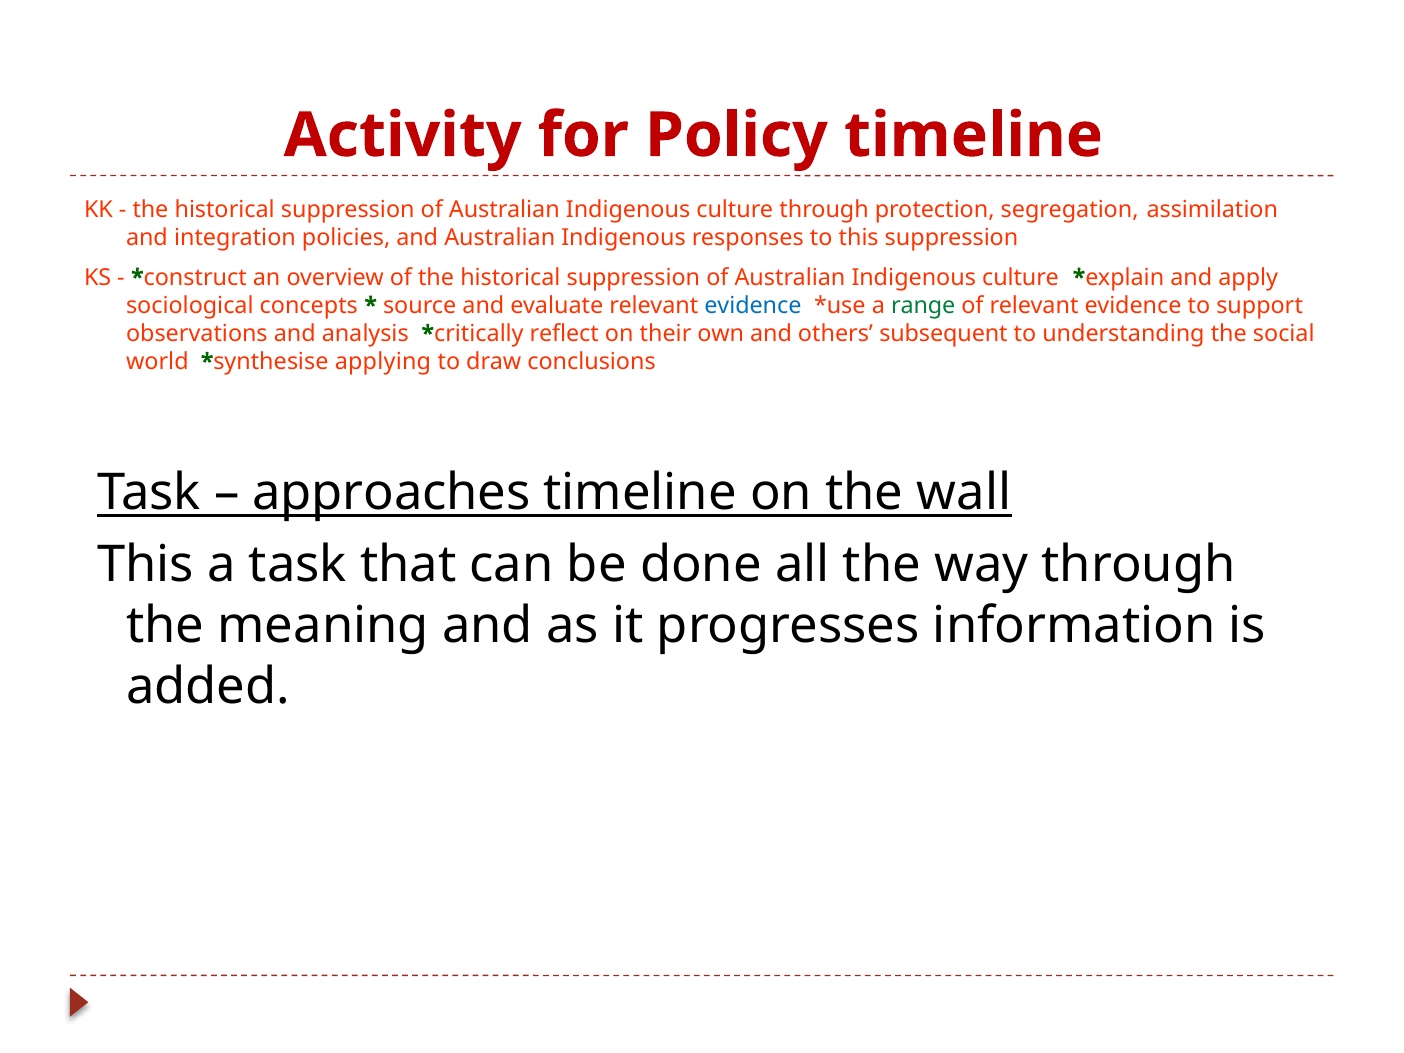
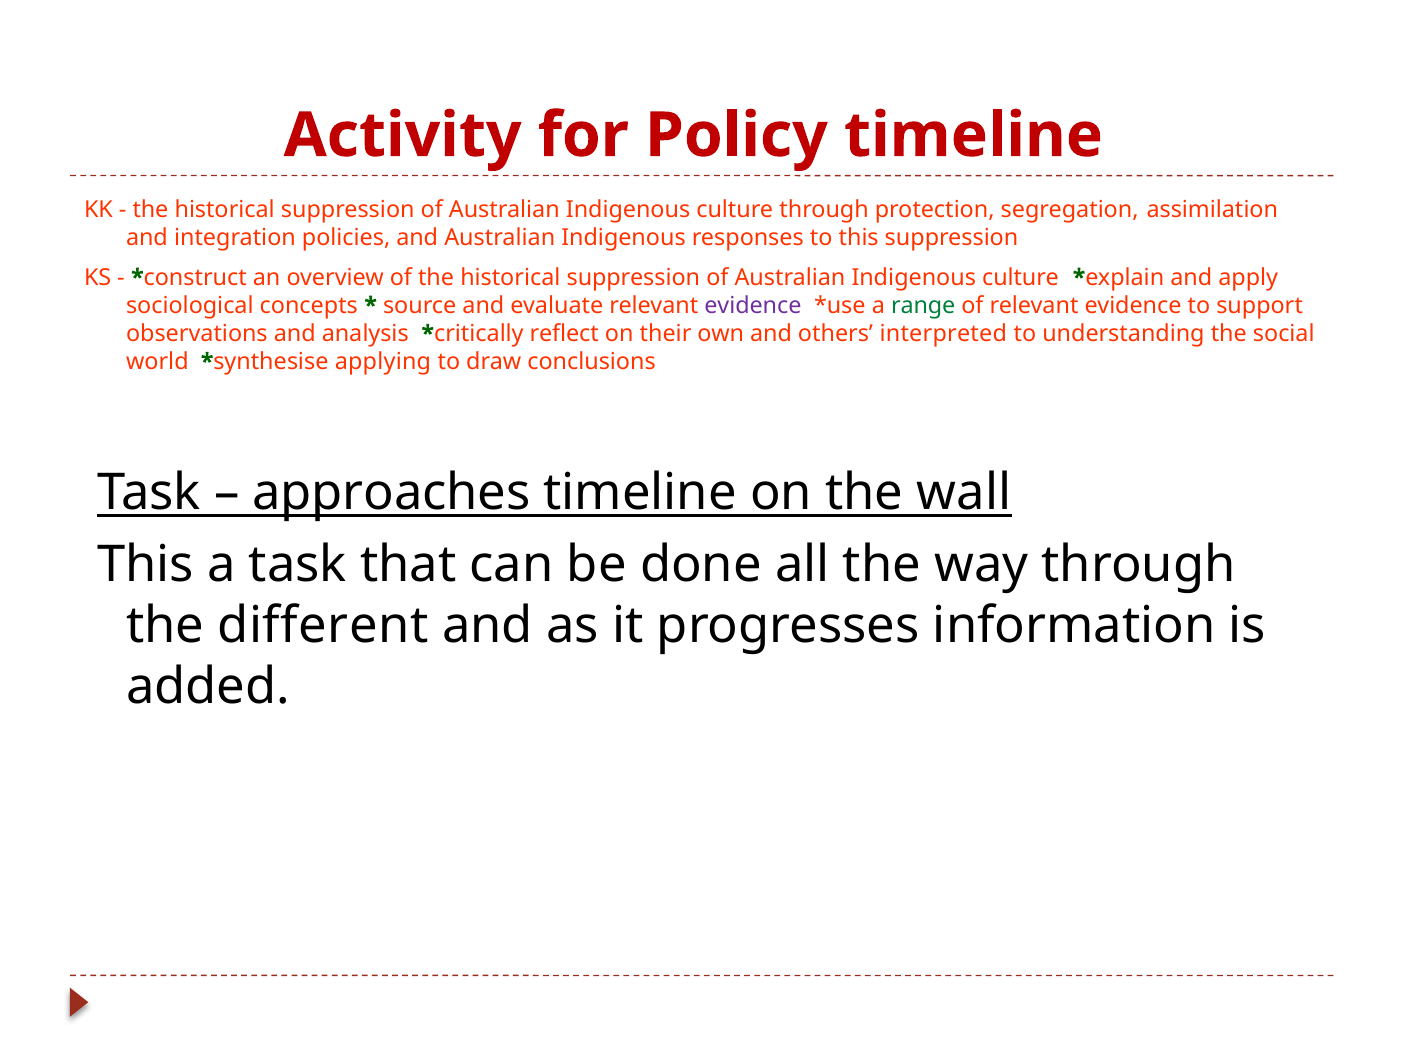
evidence colour: blue -> purple (753, 306)
subsequent: subsequent -> interpreted (943, 334)
meaning: meaning -> different (323, 626)
